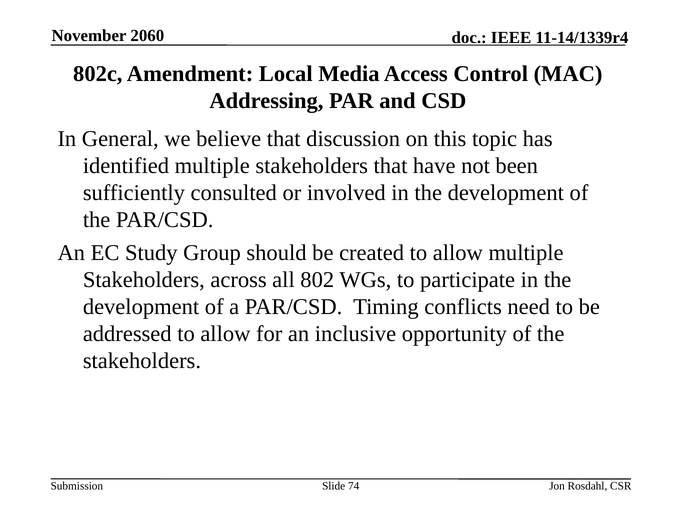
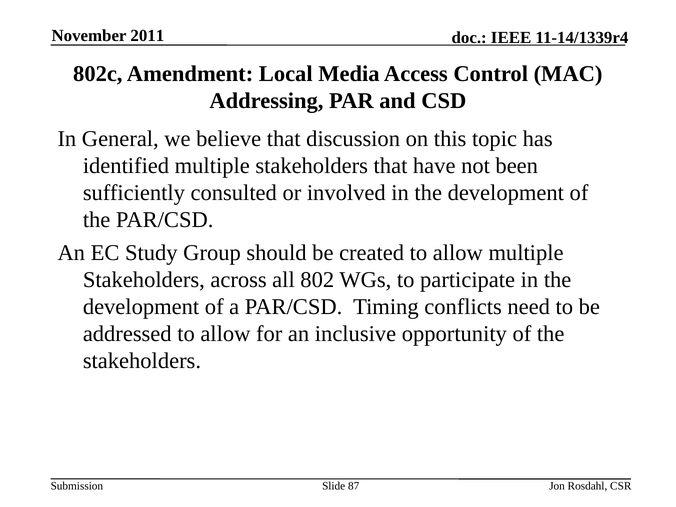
2060: 2060 -> 2011 (147, 36)
74: 74 -> 87 (354, 486)
